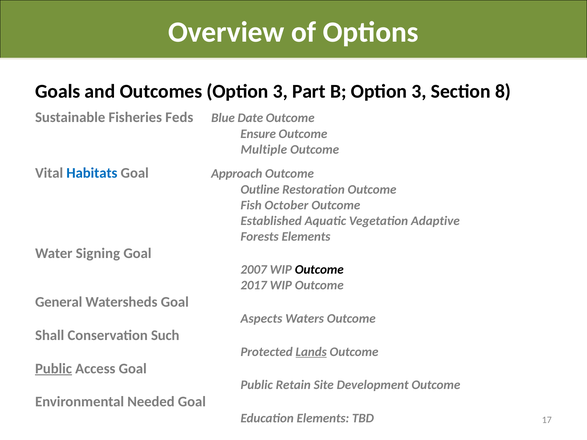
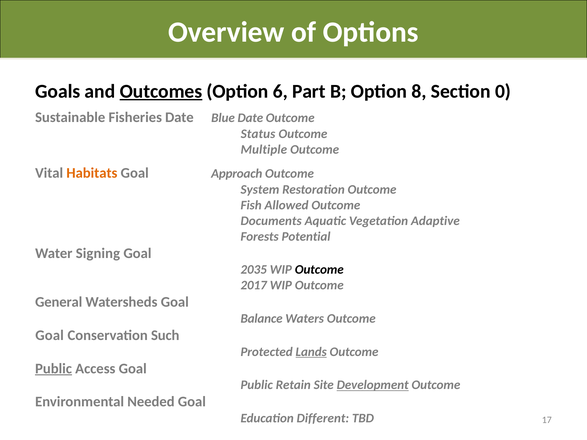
Outcomes underline: none -> present (161, 91)
3: 3 -> 6 (280, 91)
B Option 3: 3 -> 8 (419, 91)
8: 8 -> 0 (503, 91)
Fisheries Feds: Feds -> Date (179, 117)
Ensure: Ensure -> Status (258, 134)
Habitats colour: blue -> orange (92, 173)
Outline: Outline -> System (260, 190)
October: October -> Allowed (287, 205)
Established: Established -> Documents (271, 221)
Forests Elements: Elements -> Potential (306, 237)
2007: 2007 -> 2035 (254, 270)
Aspects: Aspects -> Balance (262, 319)
Shall: Shall -> Goal (50, 335)
Development underline: none -> present (373, 385)
Education Elements: Elements -> Different (323, 419)
